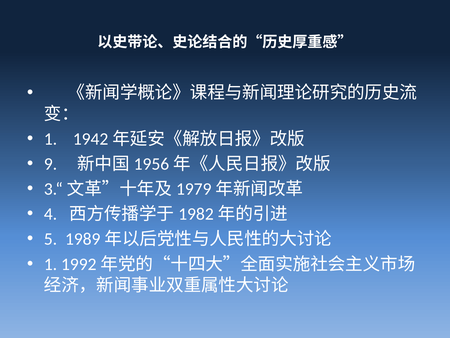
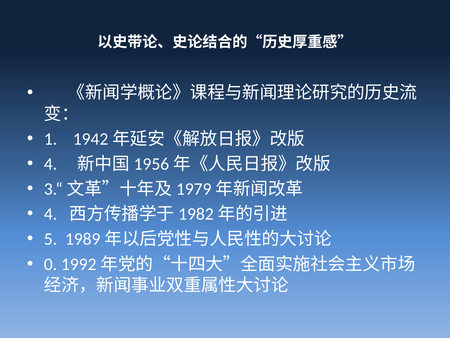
9: 9 -> 4 (51, 164)
1: 1 -> 0 (51, 264)
